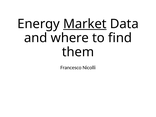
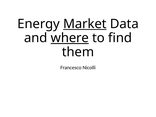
where underline: none -> present (70, 38)
